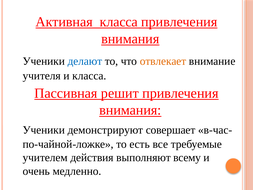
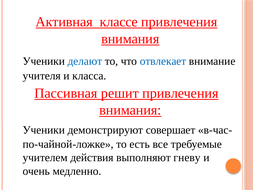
Активная класса: класса -> классе (119, 22)
отвлекает colour: orange -> blue (163, 61)
всему: всему -> гневу (187, 157)
